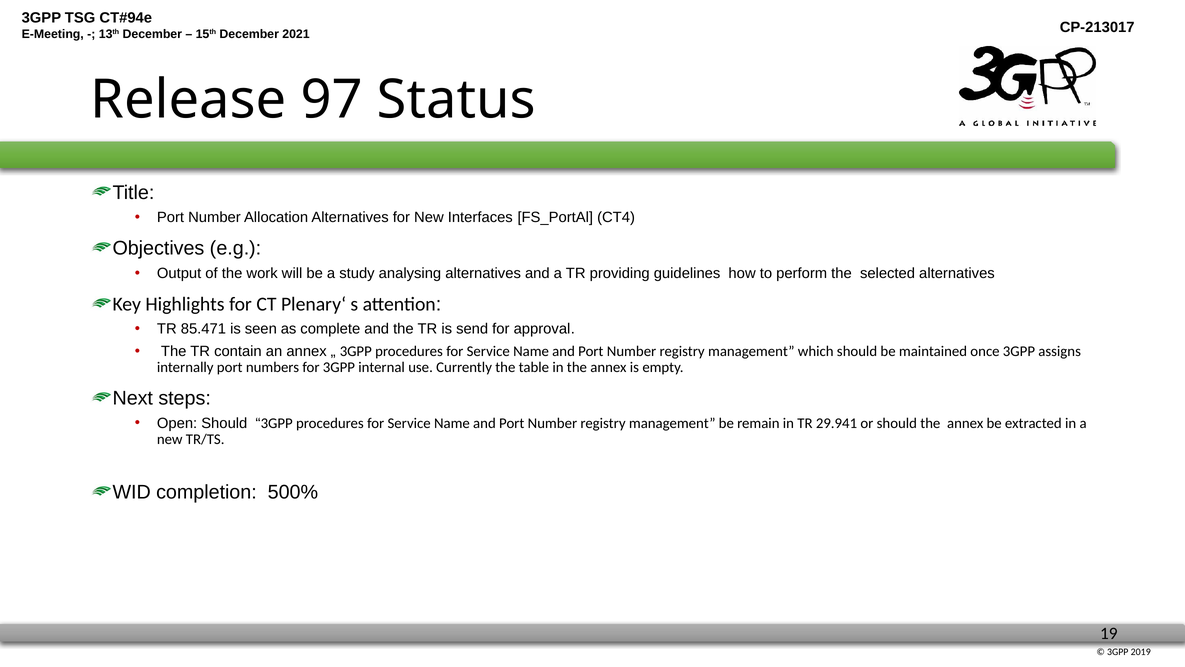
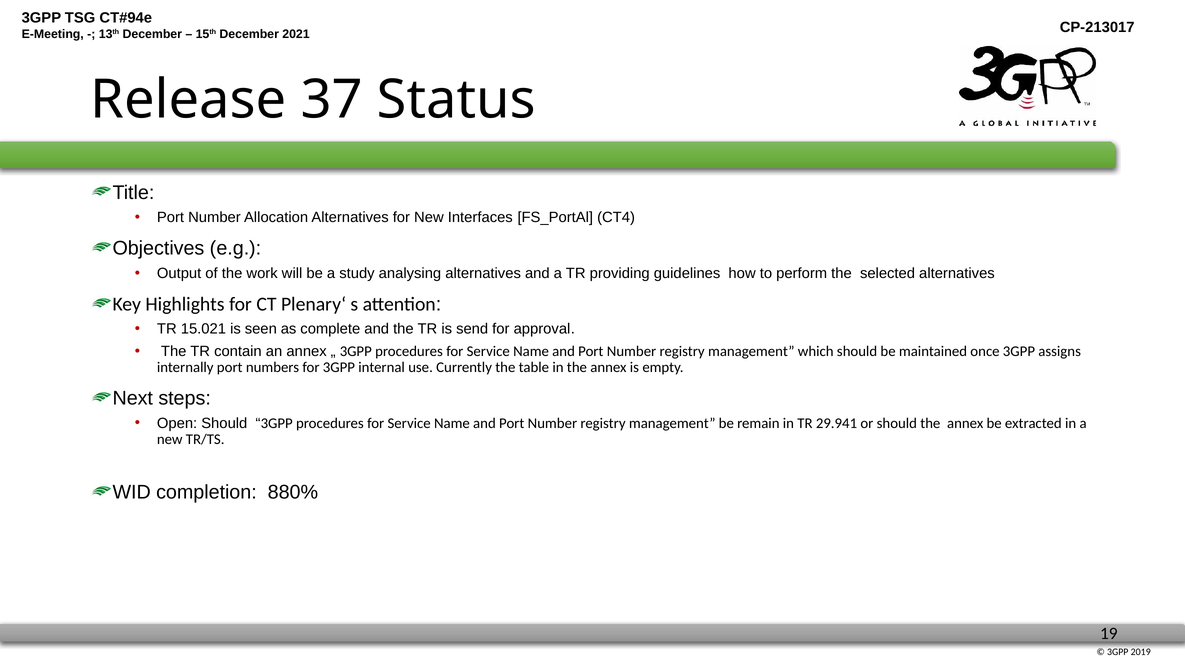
97: 97 -> 37 (332, 100)
85.471: 85.471 -> 15.021 (203, 329)
500%: 500% -> 880% (293, 492)
